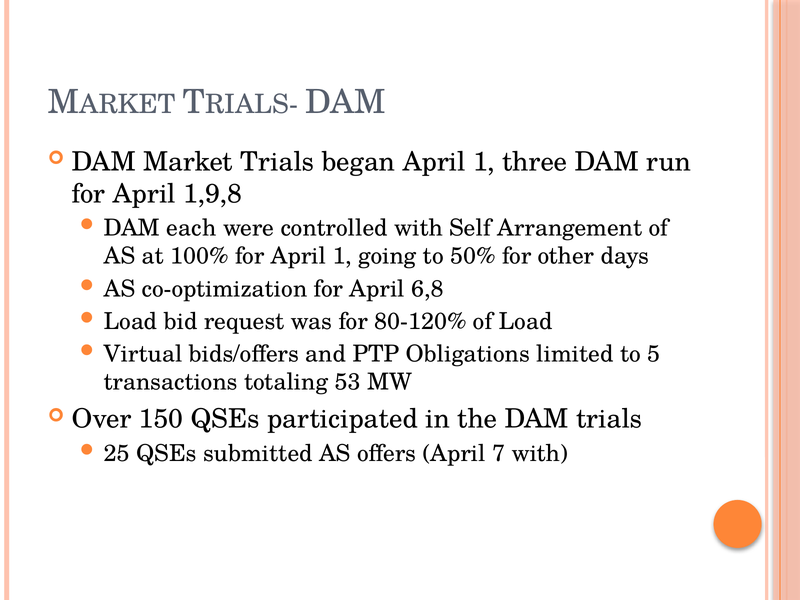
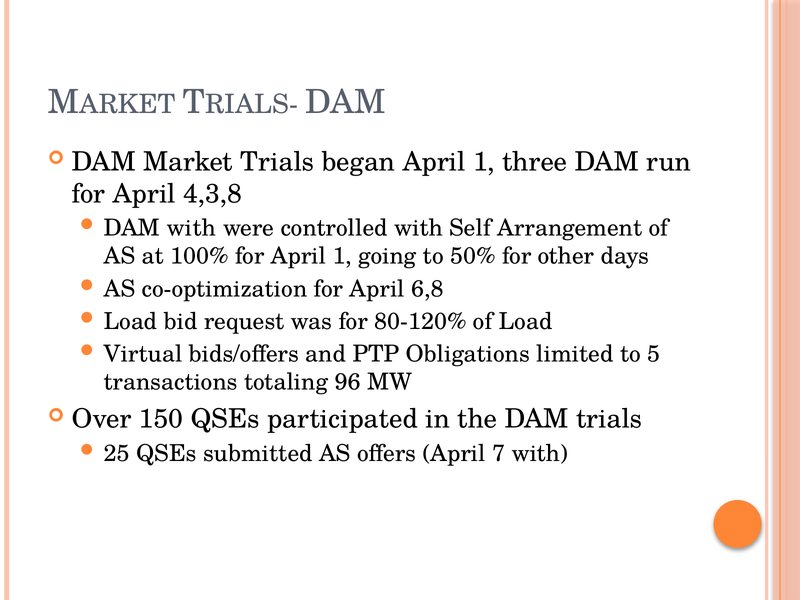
1,9,8: 1,9,8 -> 4,3,8 (213, 194)
DAM each: each -> with (191, 228)
53: 53 -> 96 (348, 382)
